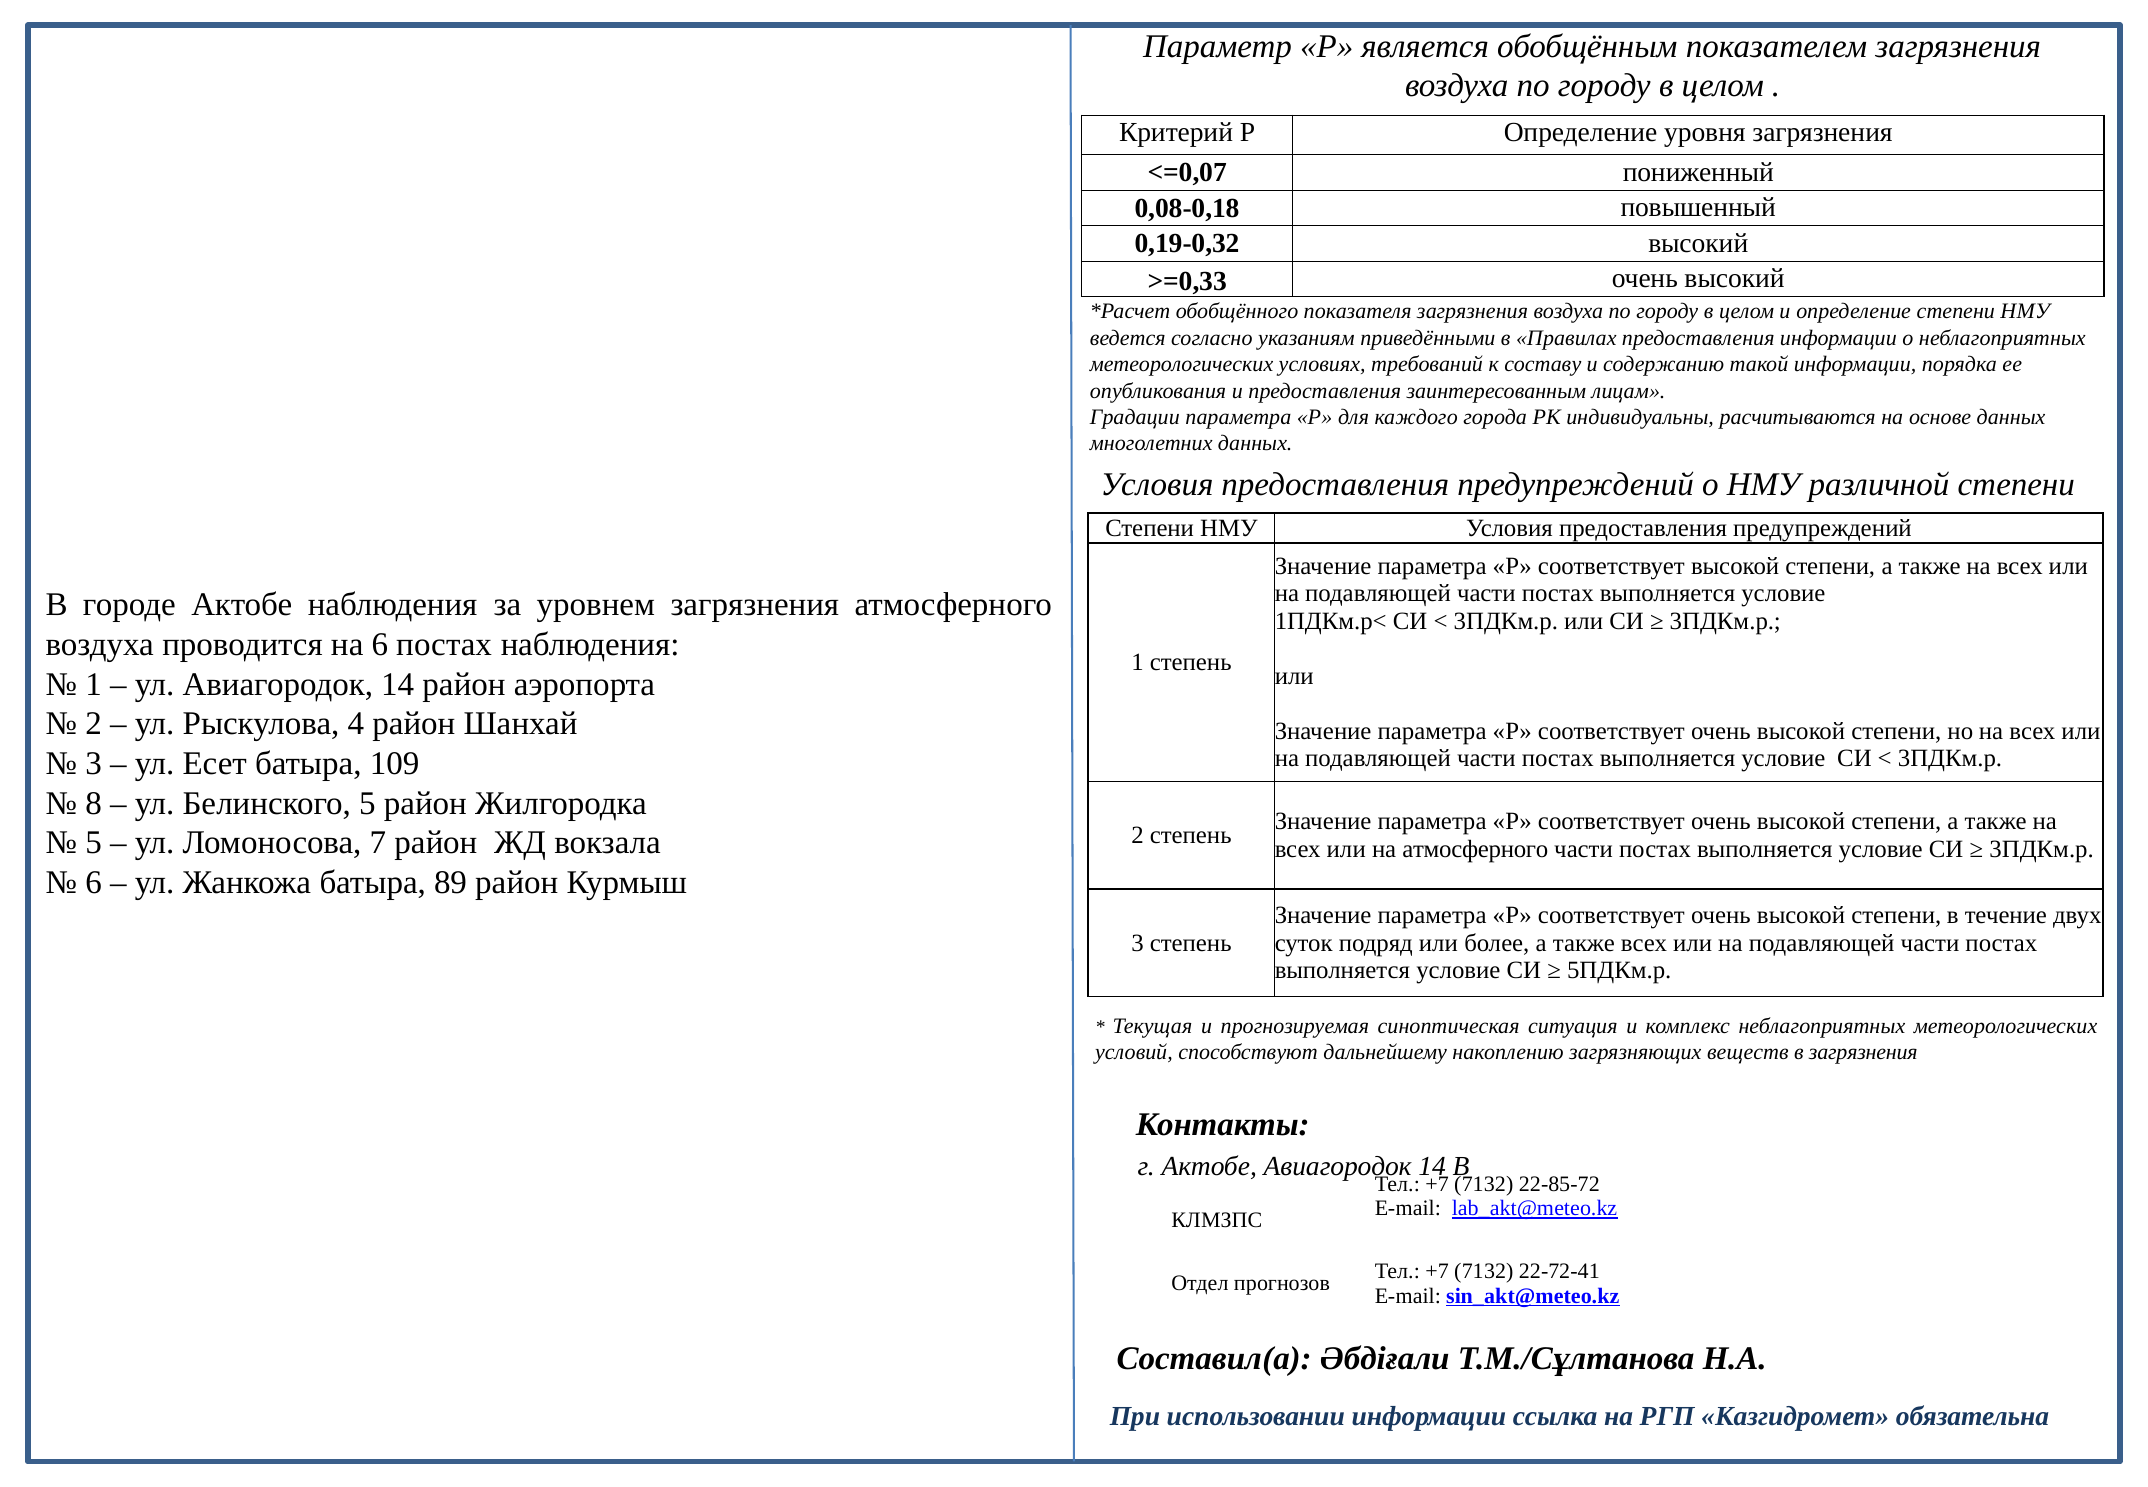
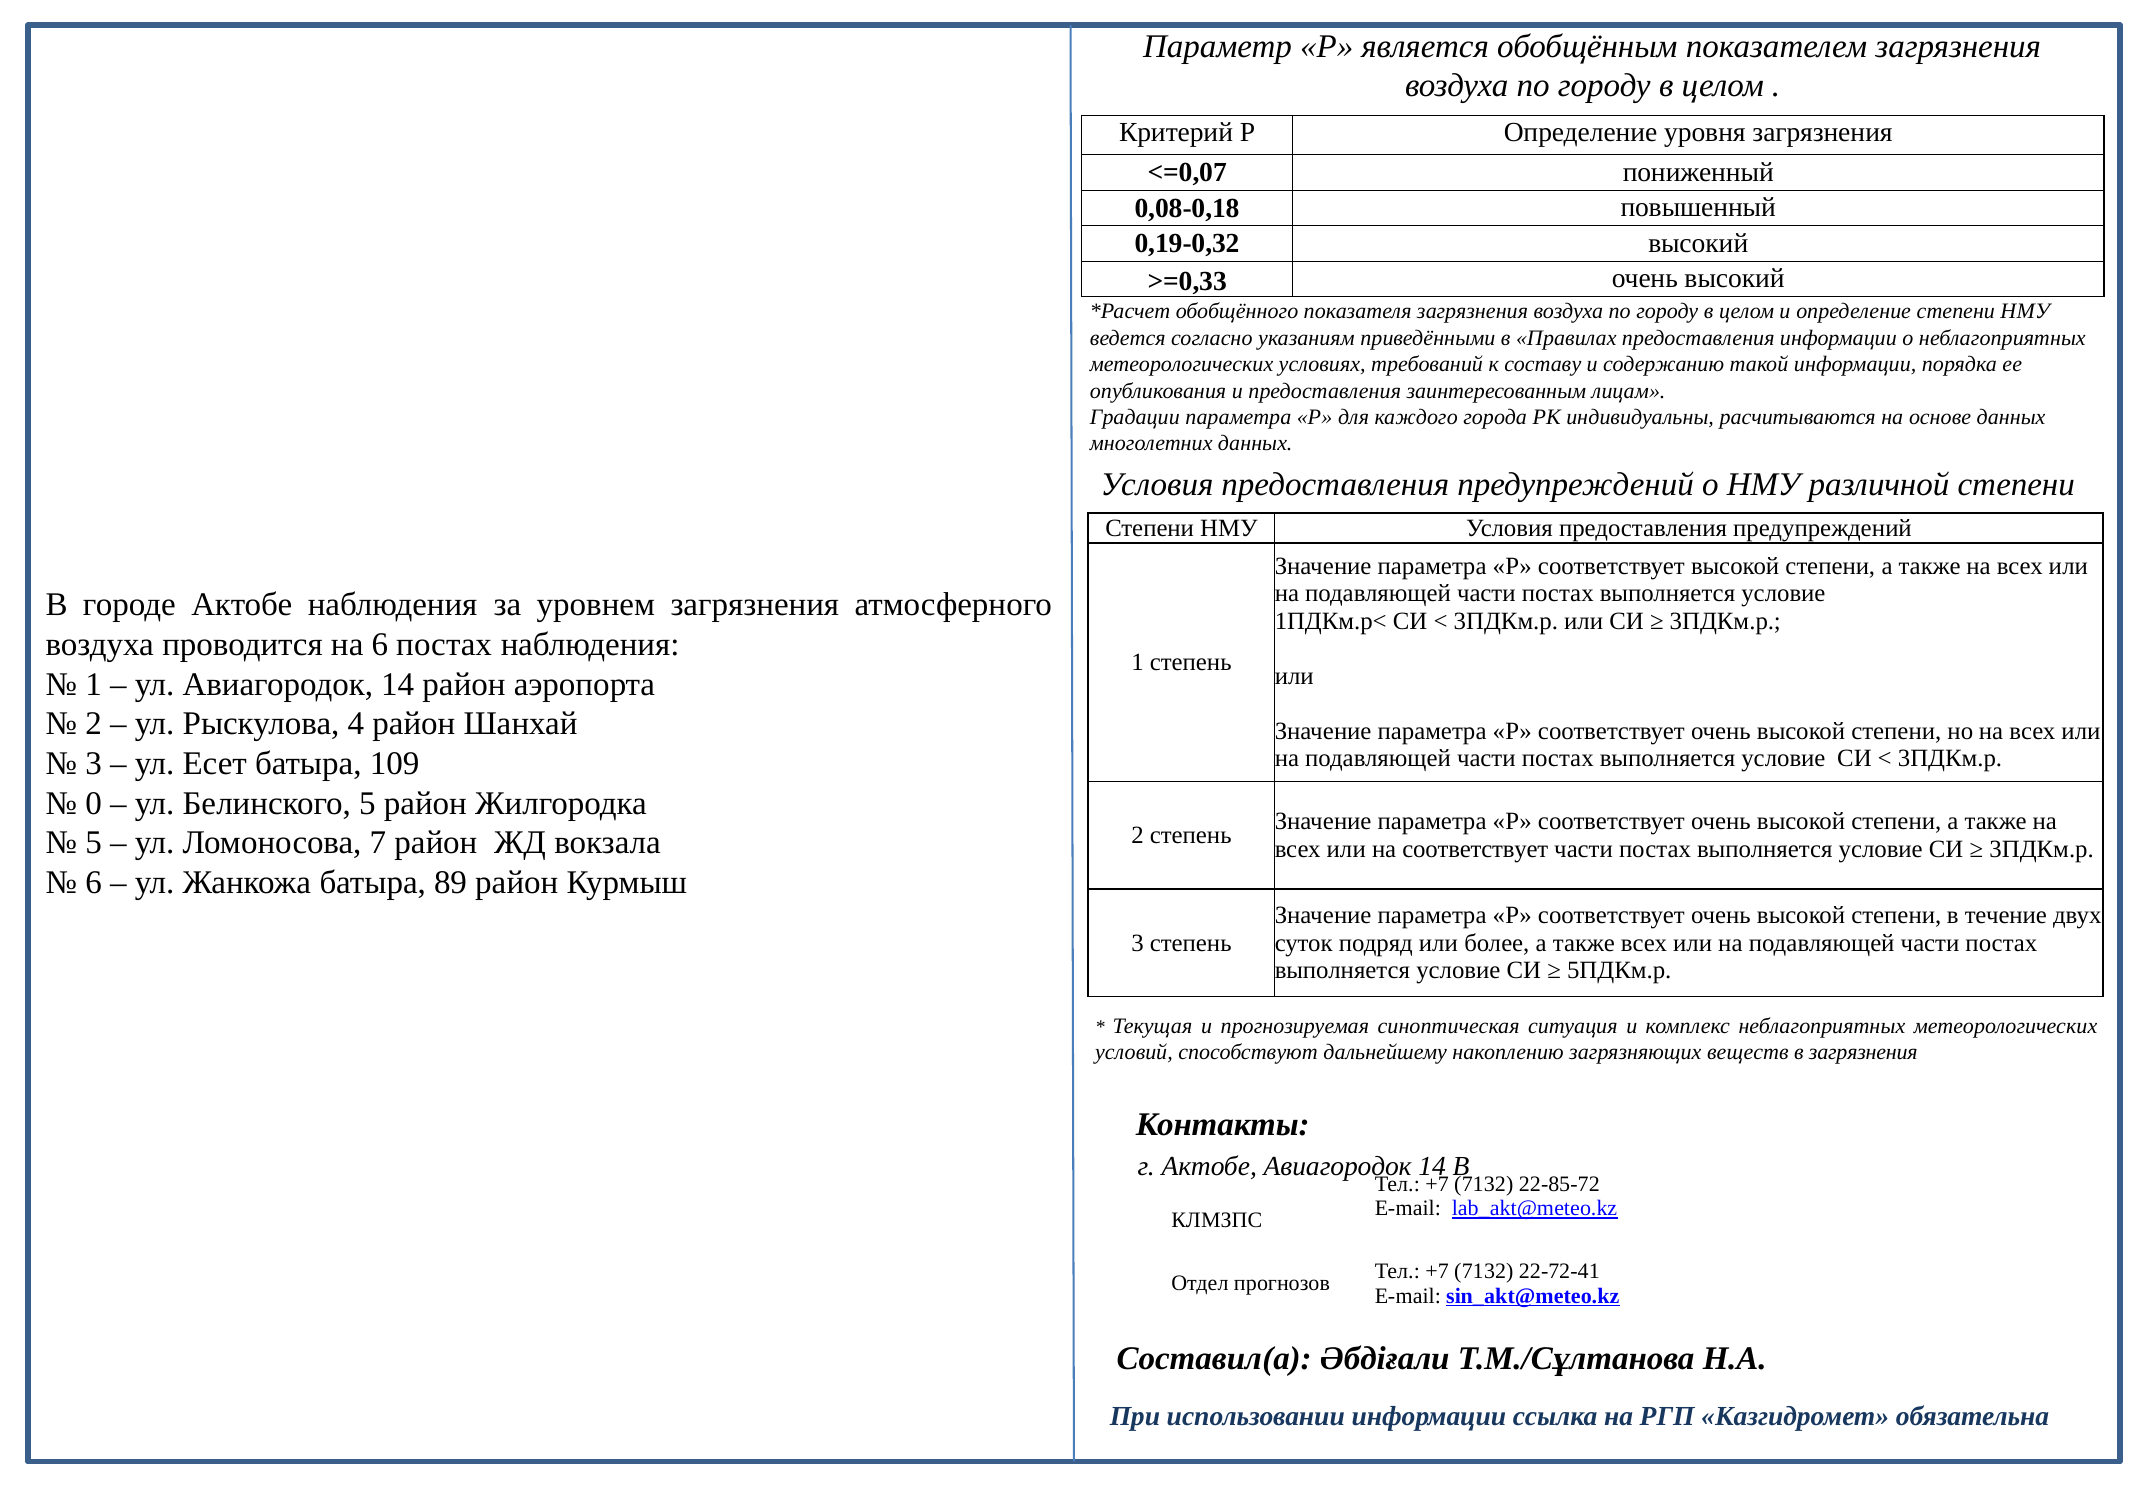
8: 8 -> 0 (94, 803)
на атмосферного: атмосферного -> соответствует (1475, 849)
